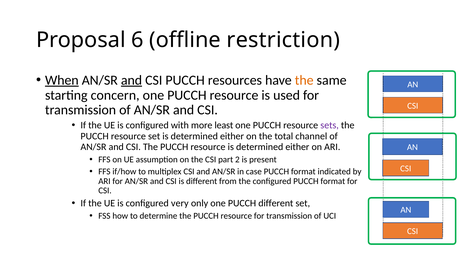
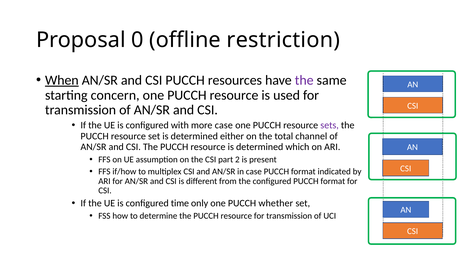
6: 6 -> 0 (137, 40)
and underline: present -> none (132, 80)
the colour: orange -> purple (304, 80)
more least: least -> case (224, 125)
resource is determined either: either -> which (297, 147)
very: very -> time (180, 203)
PUCCH different: different -> whether (276, 203)
